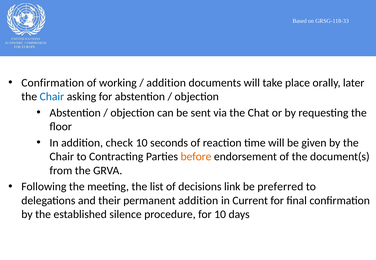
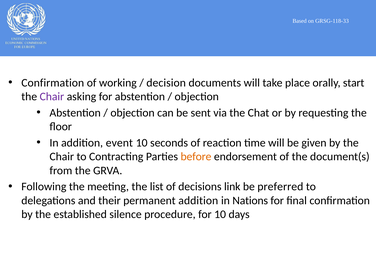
addition: addition -> decision (166, 83)
later: later -> start (354, 83)
Chair colour: blue -> purple (52, 97)
check: check -> event (119, 143)
Current: Current -> Nations (250, 201)
